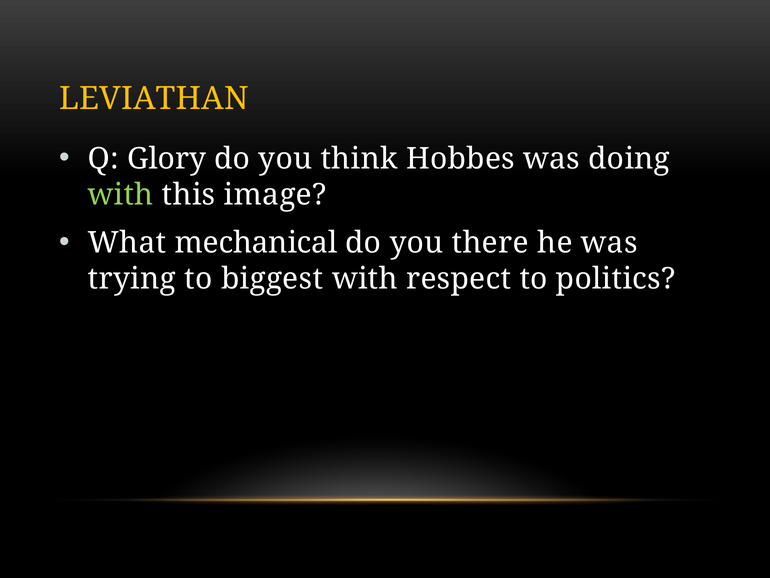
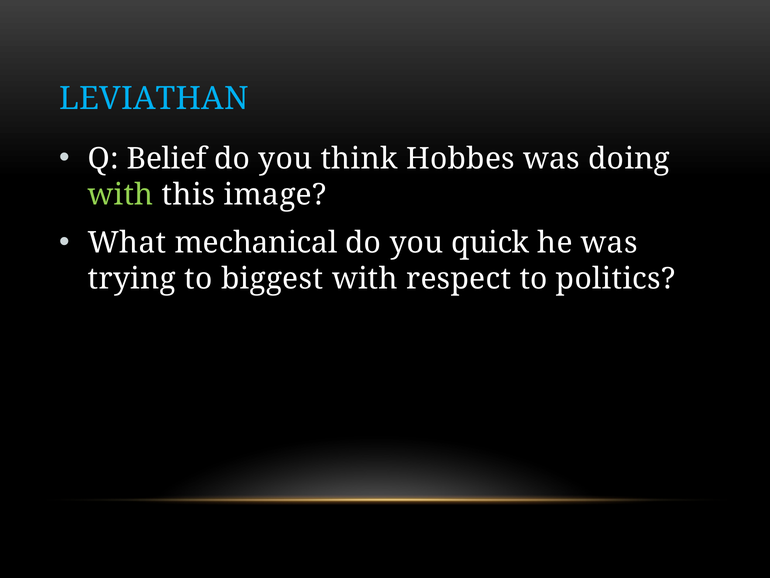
LEVIATHAN colour: yellow -> light blue (154, 98)
Glory: Glory -> Belief (167, 159)
there: there -> quick (490, 243)
